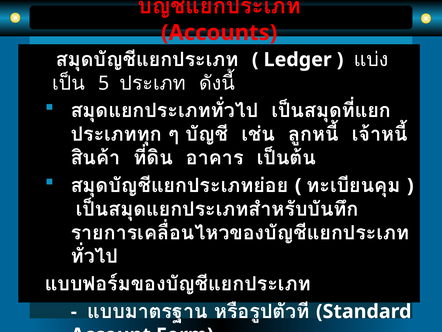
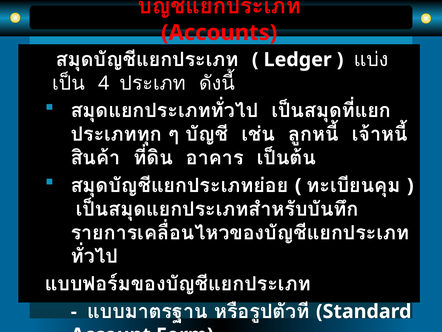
5: 5 -> 4 (104, 83)
